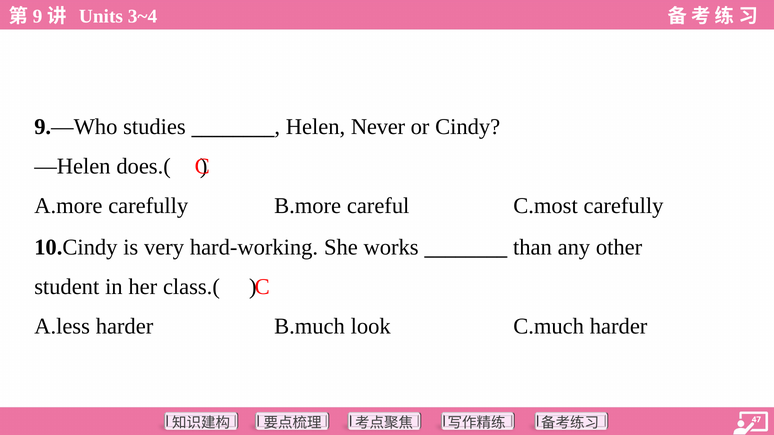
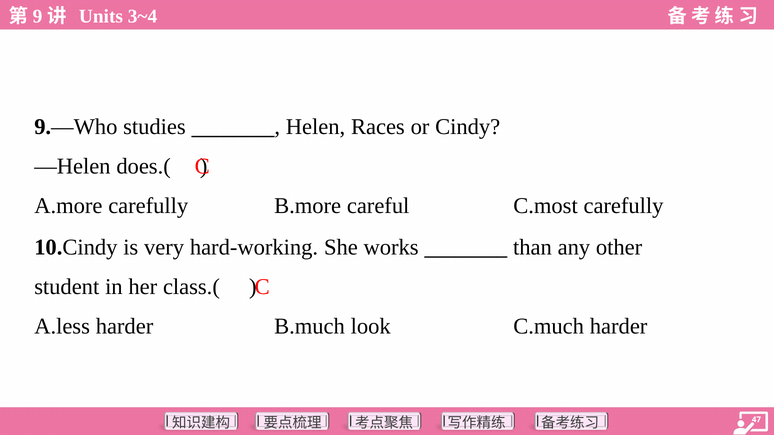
Never: Never -> Races (378, 127)
